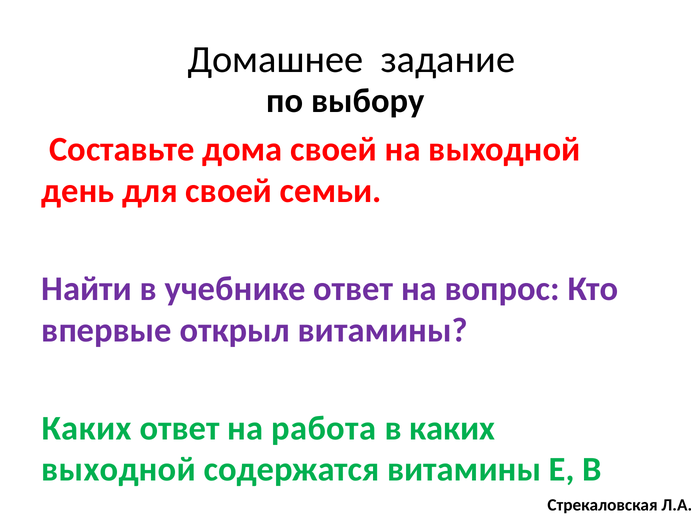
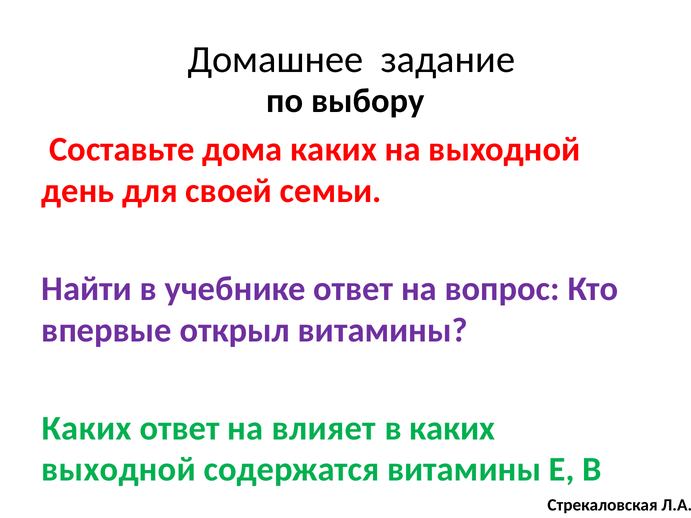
дома своей: своей -> каких (334, 150)
работа: работа -> влияет (324, 428)
